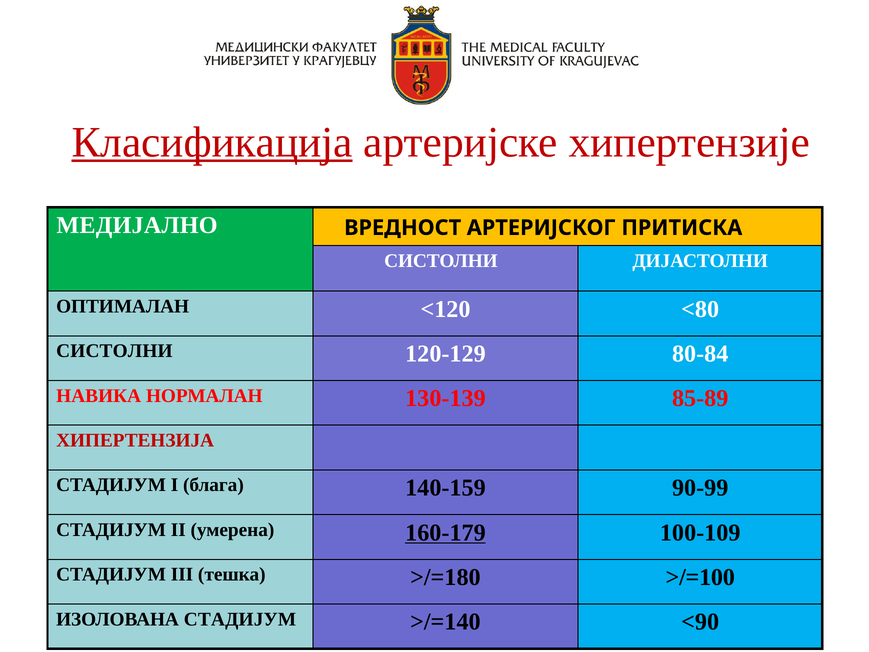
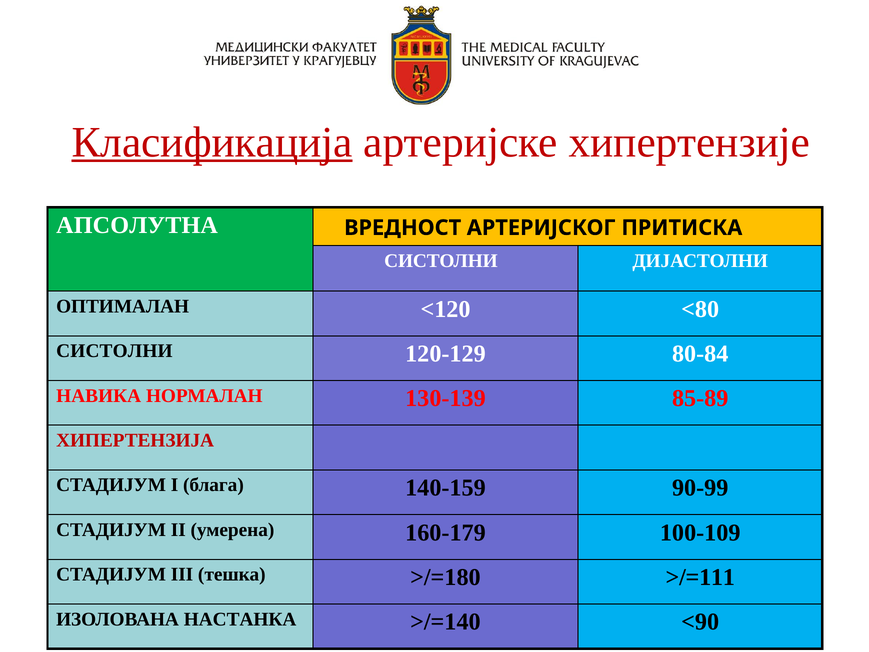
МЕДИЈАЛНО: МЕДИЈАЛНО -> АПСОЛУТНА (137, 225)
160-179 underline: present -> none (445, 532)
>/=100: >/=100 -> >/=111 (700, 577)
ИЗОЛОВАНА СТАДИЈУМ: СТАДИЈУМ -> НАСТАНКА (240, 619)
